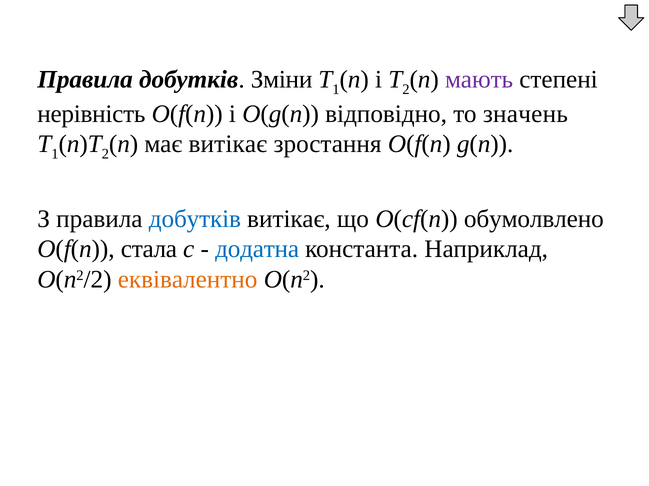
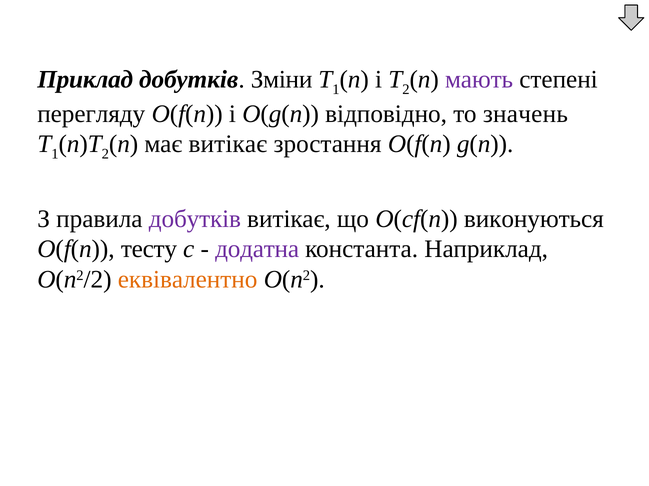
Правила: Правила -> Приклад (85, 80)
нерівність: нерівність -> перегляду (91, 114)
добутків colour: blue -> purple (195, 219)
обумолвлено: обумолвлено -> виконуються (534, 219)
стала: стала -> тесту (149, 250)
додатна colour: blue -> purple (257, 250)
